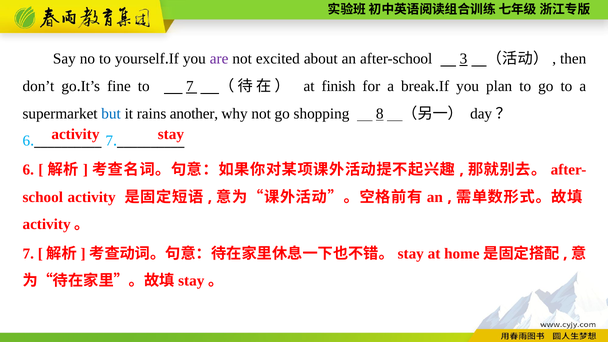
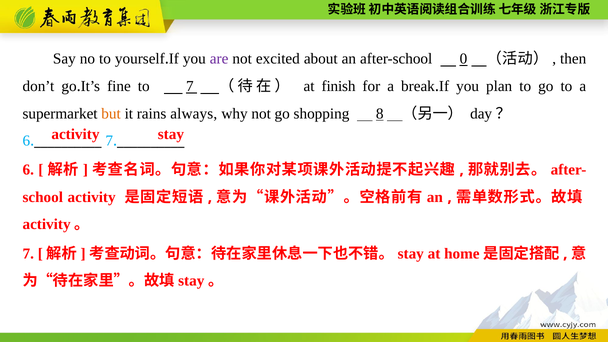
3: 3 -> 0 (464, 59)
but colour: blue -> orange (111, 114)
another: another -> always (194, 114)
